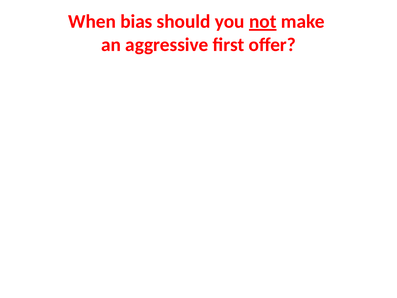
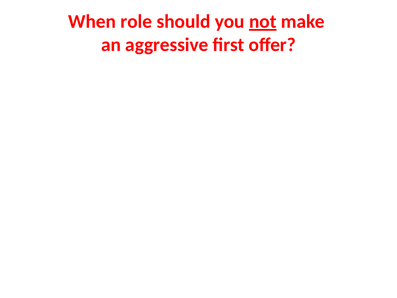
bias: bias -> role (136, 22)
